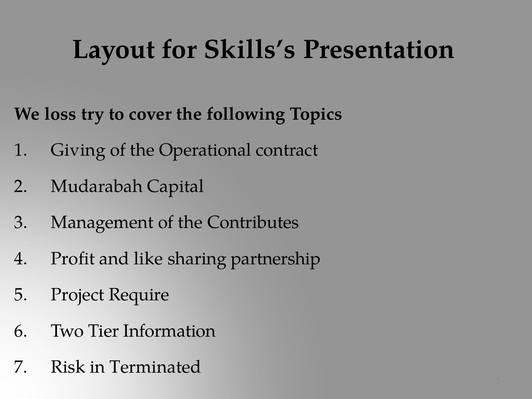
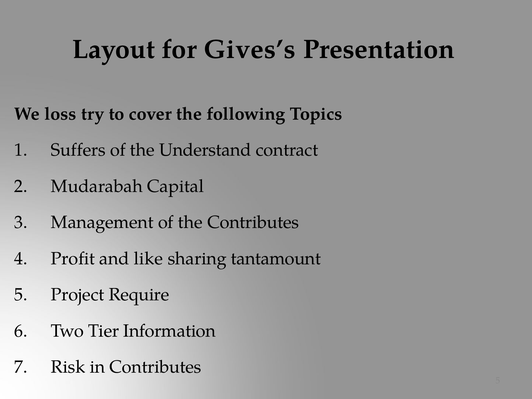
Skills’s: Skills’s -> Gives’s (250, 49)
Giving: Giving -> Suffers (78, 150)
Operational: Operational -> Understand (205, 150)
partnership: partnership -> tantamount (276, 259)
in Terminated: Terminated -> Contributes (155, 367)
